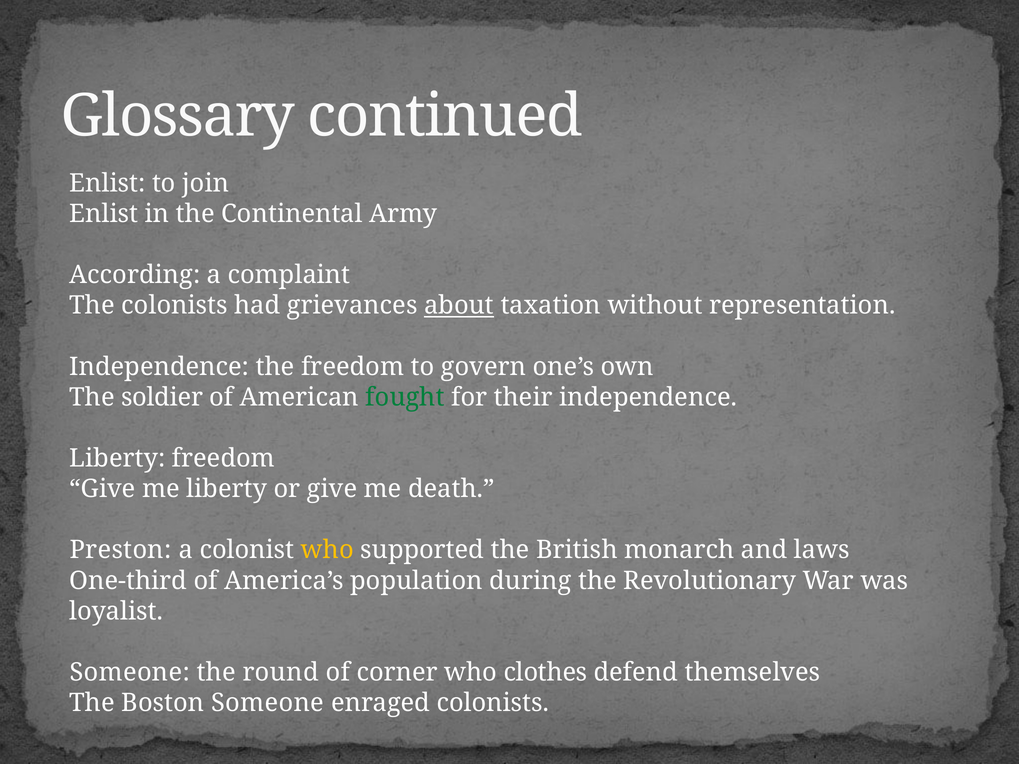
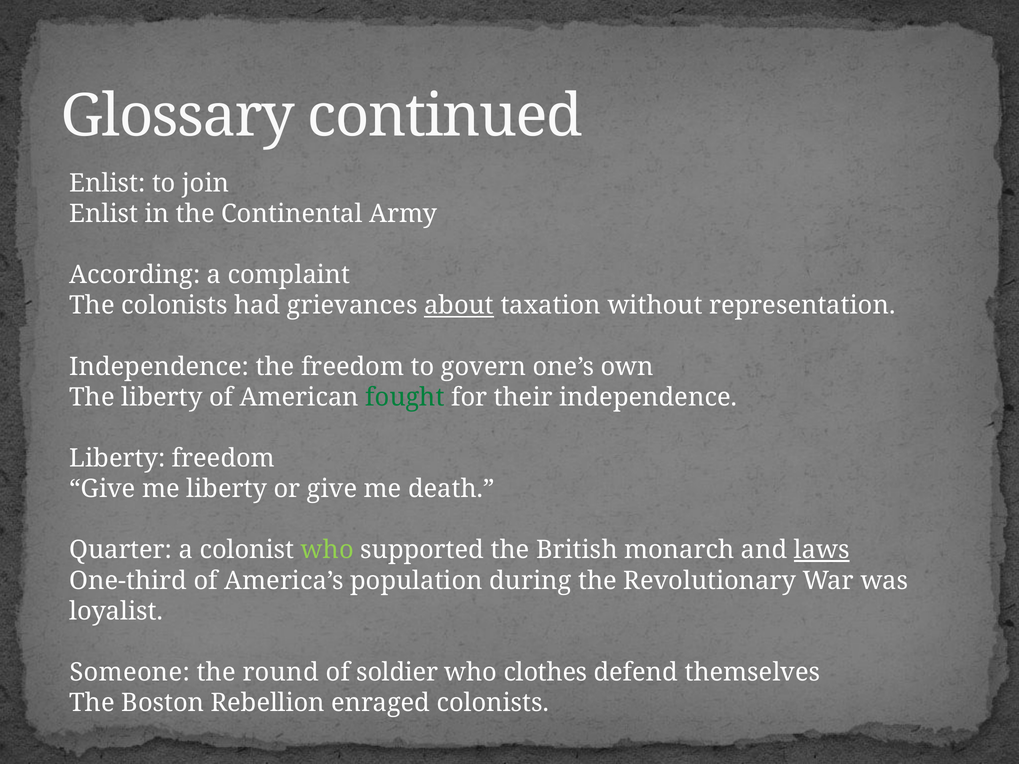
The soldier: soldier -> liberty (162, 397)
Preston: Preston -> Quarter (121, 550)
who colour: yellow -> light green (327, 550)
laws underline: none -> present (822, 550)
corner: corner -> soldier (397, 673)
Boston Someone: Someone -> Rebellion (268, 703)
